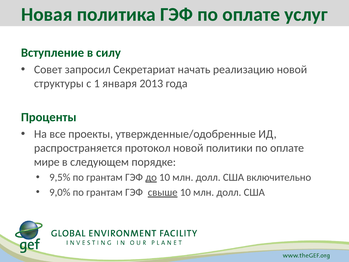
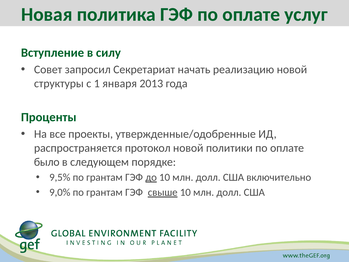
мире: мире -> было (47, 162)
